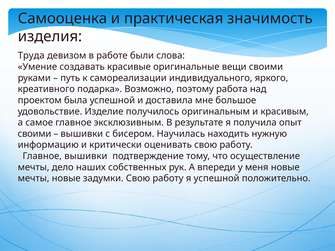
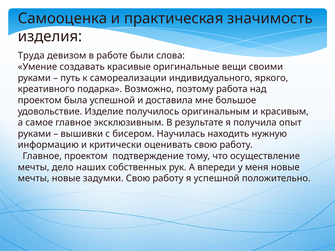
своими: своими -> руками (34, 134)
Главное вышивки: вышивки -> проектом (86, 156)
